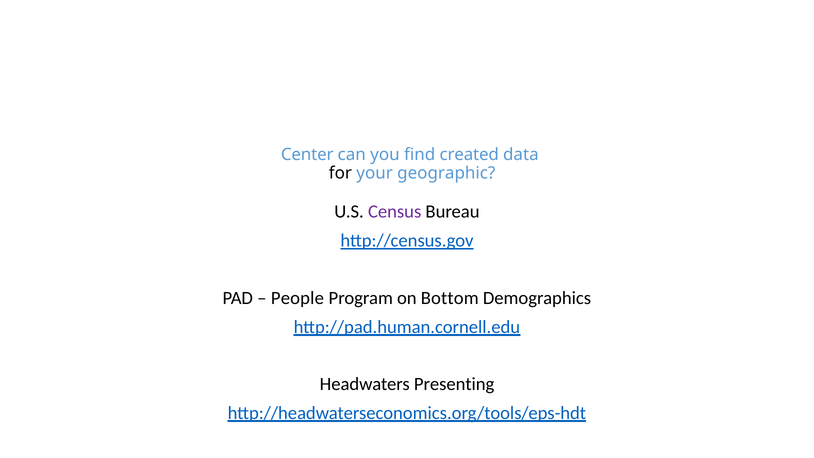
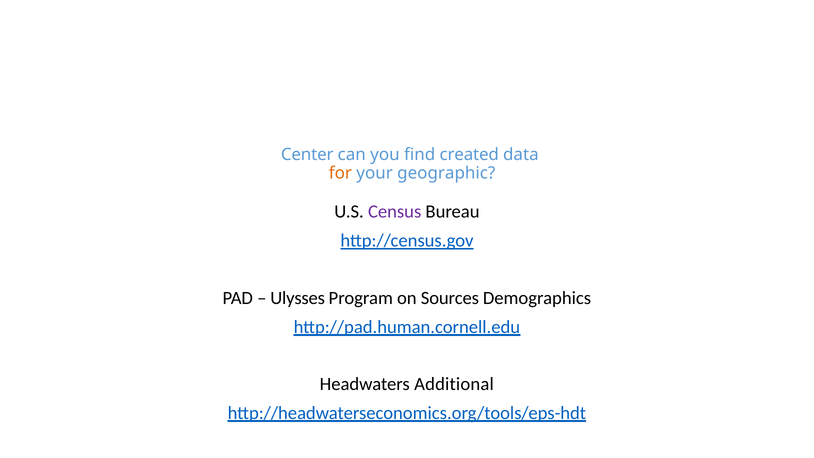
for colour: black -> orange (340, 173)
People: People -> Ulysses (298, 298)
Bottom: Bottom -> Sources (450, 298)
Presenting: Presenting -> Additional (454, 384)
